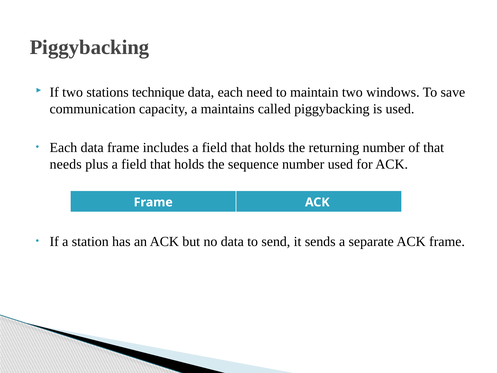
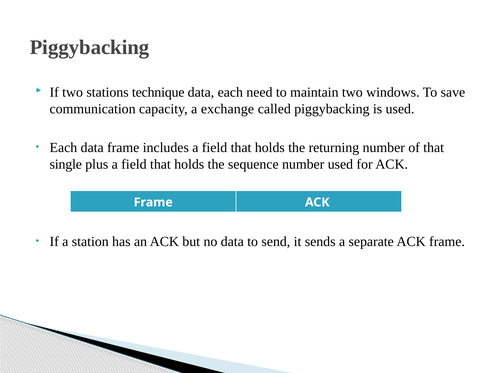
maintains: maintains -> exchange (227, 109)
needs: needs -> single (66, 164)
